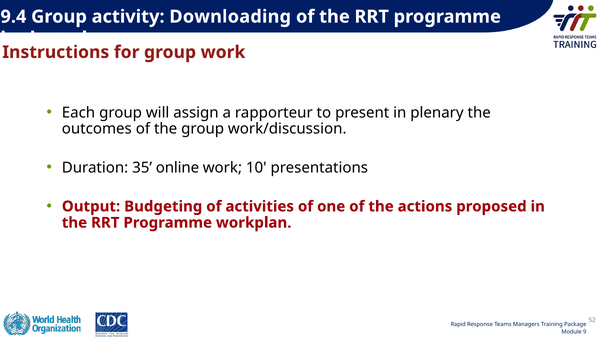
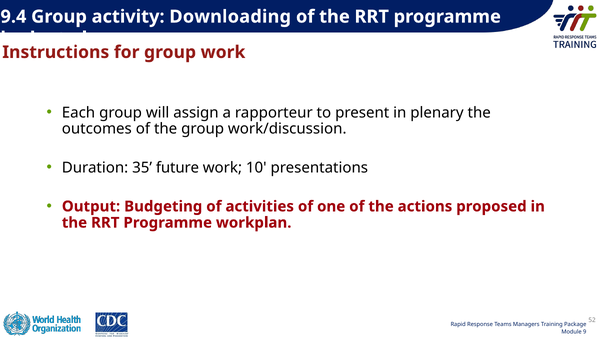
online: online -> future (178, 168)
